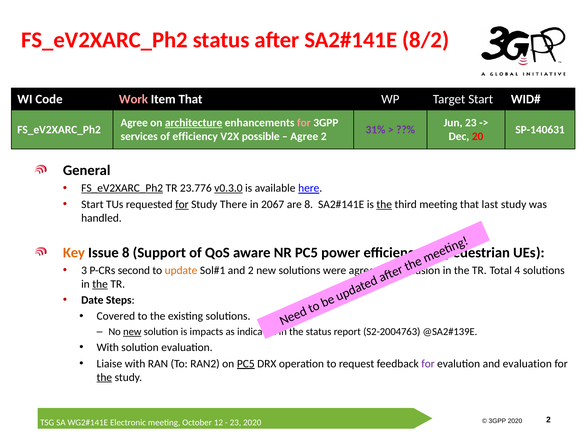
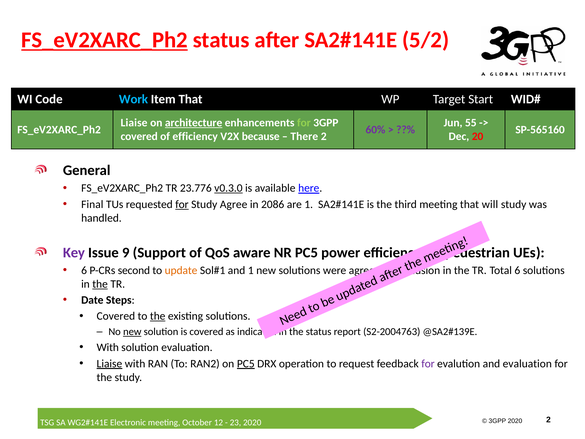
FS_eV2XARC_Ph2 underline: none -> present (105, 40)
8/2: 8/2 -> 5/2 (426, 40)
Work colour: pink -> light blue (133, 99)
Agree: Agree -> Liaise (134, 123)
for colour: pink -> light green (304, 123)
Jun 23: 23 -> 55 (471, 123)
31%: 31% -> 60% (375, 130)
SP-140631: SP-140631 -> SP-565160 (540, 130)
services: services -> covered (139, 136)
possible: possible -> because (261, 136)
Agree: Agree -> There (304, 136)
FS_eV2XARC_Ph2 underline: present -> none (122, 188)
Start: Start -> Final (92, 204)
There: There -> Agree (234, 204)
2067: 2067 -> 2086 (273, 204)
are 8: 8 -> 1 (309, 204)
the underline: present -> none (384, 204)
last: last -> will (490, 204)
Key colour: orange -> purple (74, 252)
Issue 8: 8 -> 9 (126, 252)
3: 3 -> 6 (84, 270)
and 2: 2 -> 1 (251, 270)
Total 4: 4 -> 6 (517, 270)
the underline: none -> present (158, 316)
is impacts: impacts -> covered (206, 332)
Liaise underline: none -> present (109, 363)
the underline: present -> none (104, 377)
